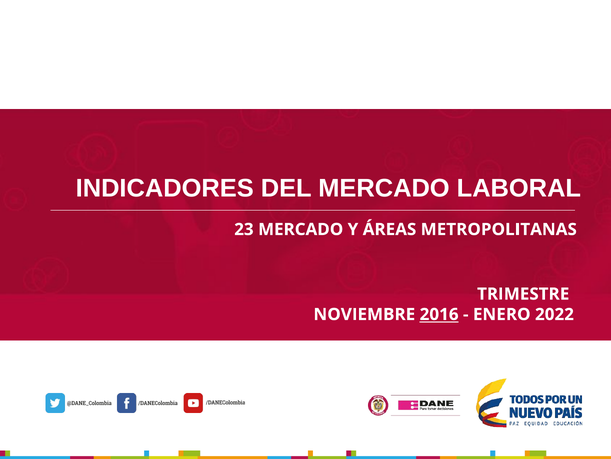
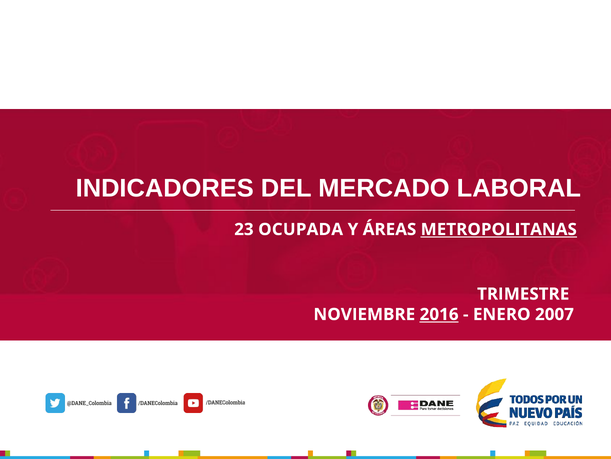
23 MERCADO: MERCADO -> OCUPADA (301, 229)
METROPOLITANAS underline: none -> present (499, 229)
2022: 2022 -> 2007 (554, 314)
